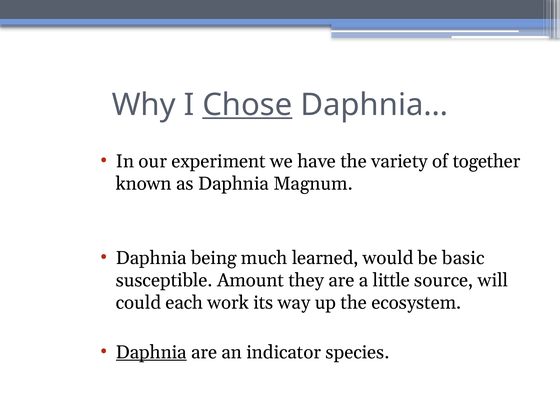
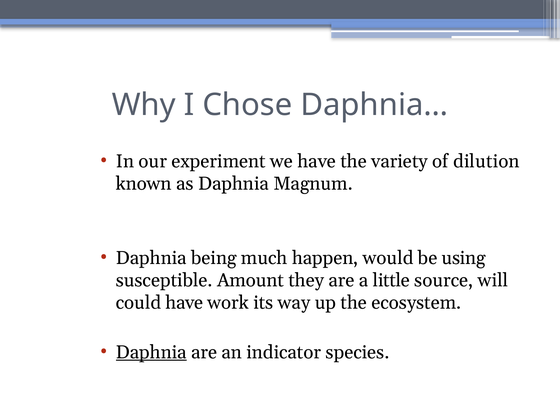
Chose underline: present -> none (247, 105)
together: together -> dilution (486, 161)
learned: learned -> happen (325, 258)
basic: basic -> using (464, 258)
could each: each -> have (184, 303)
